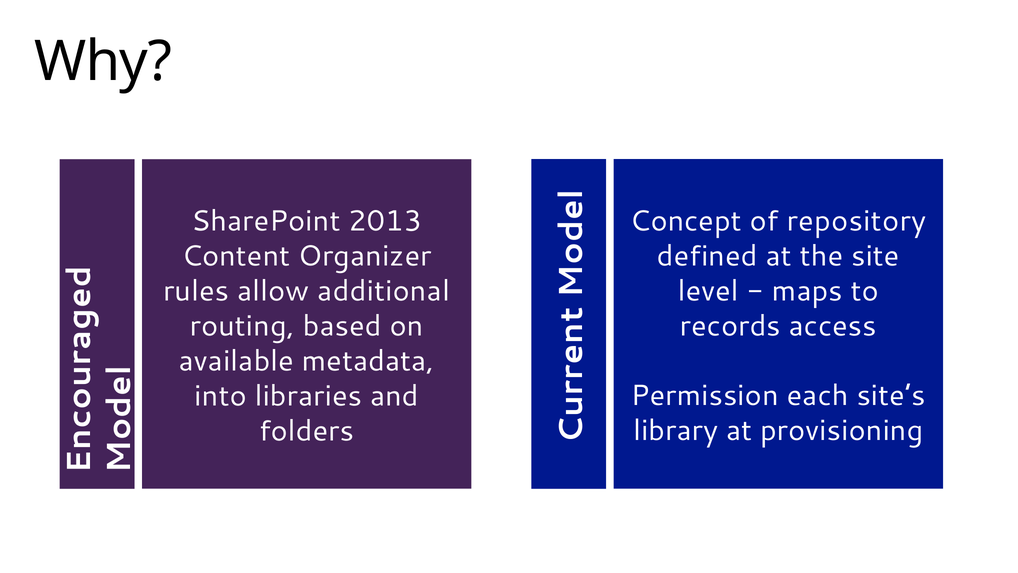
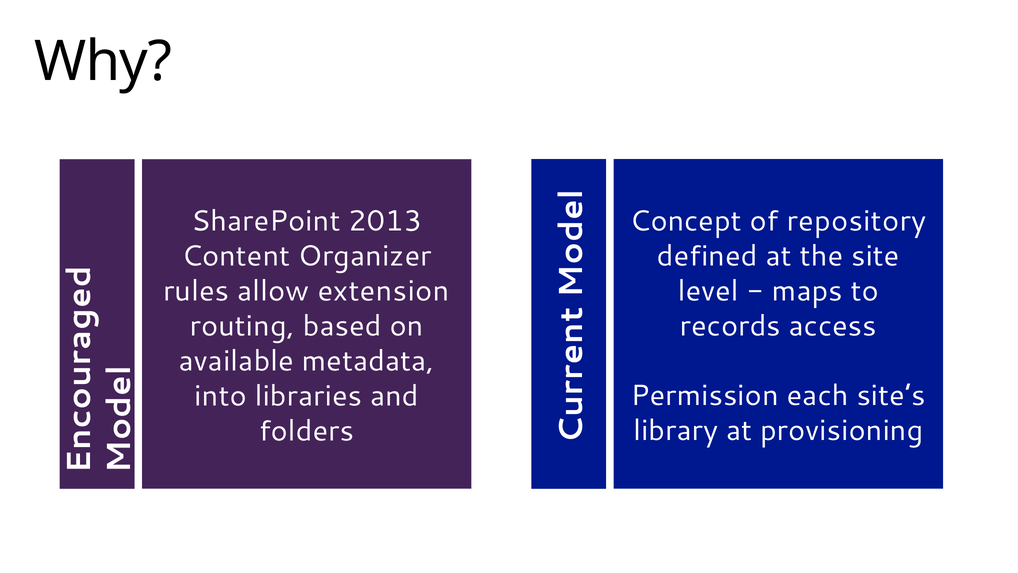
additional: additional -> extension (384, 291)
